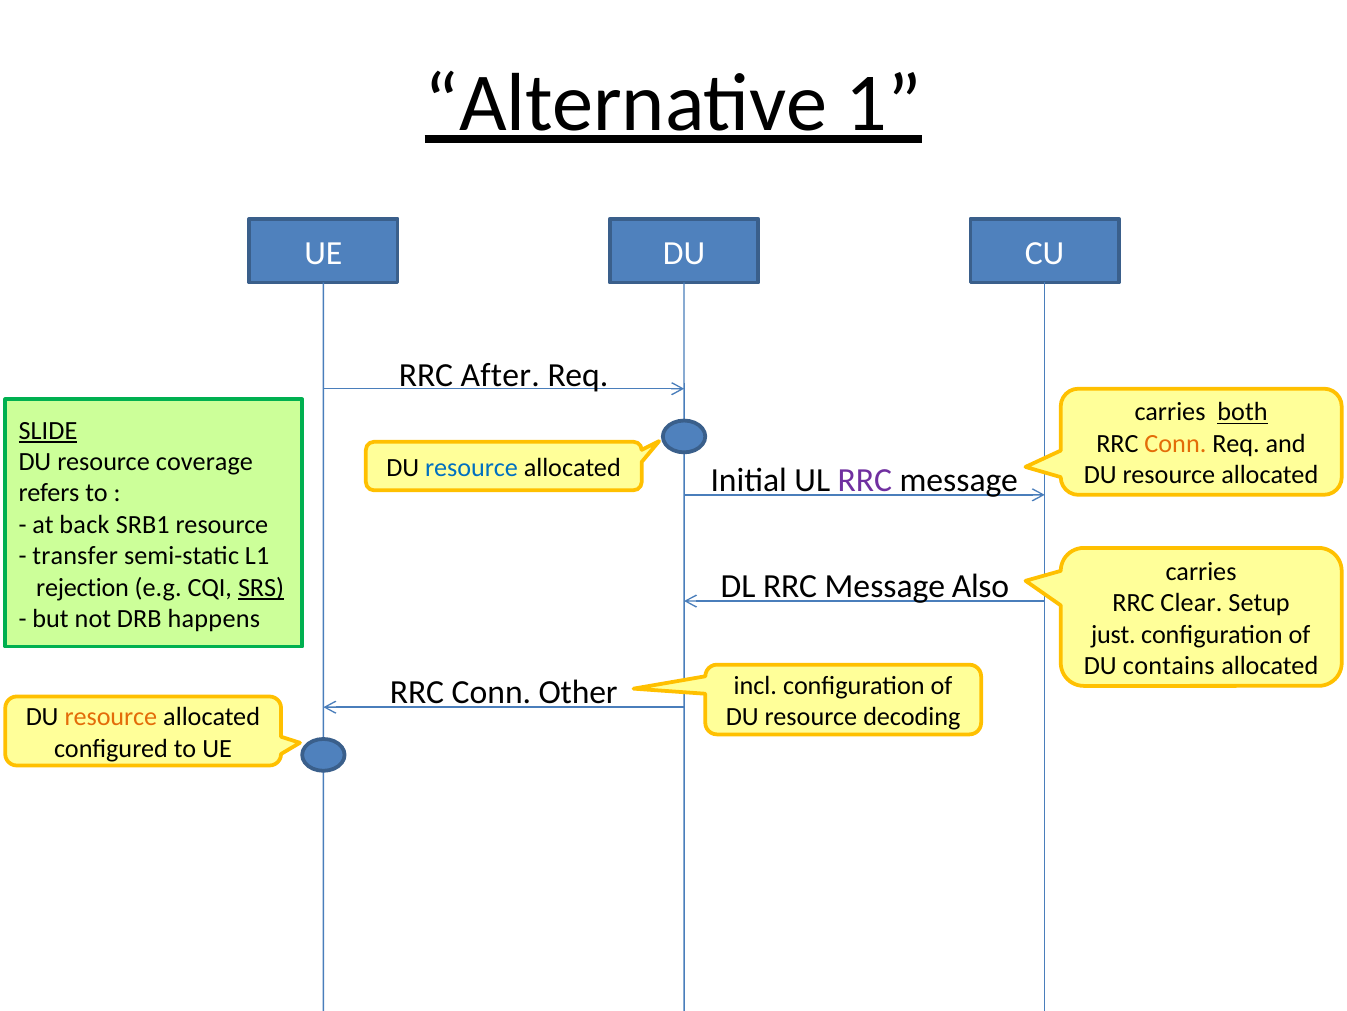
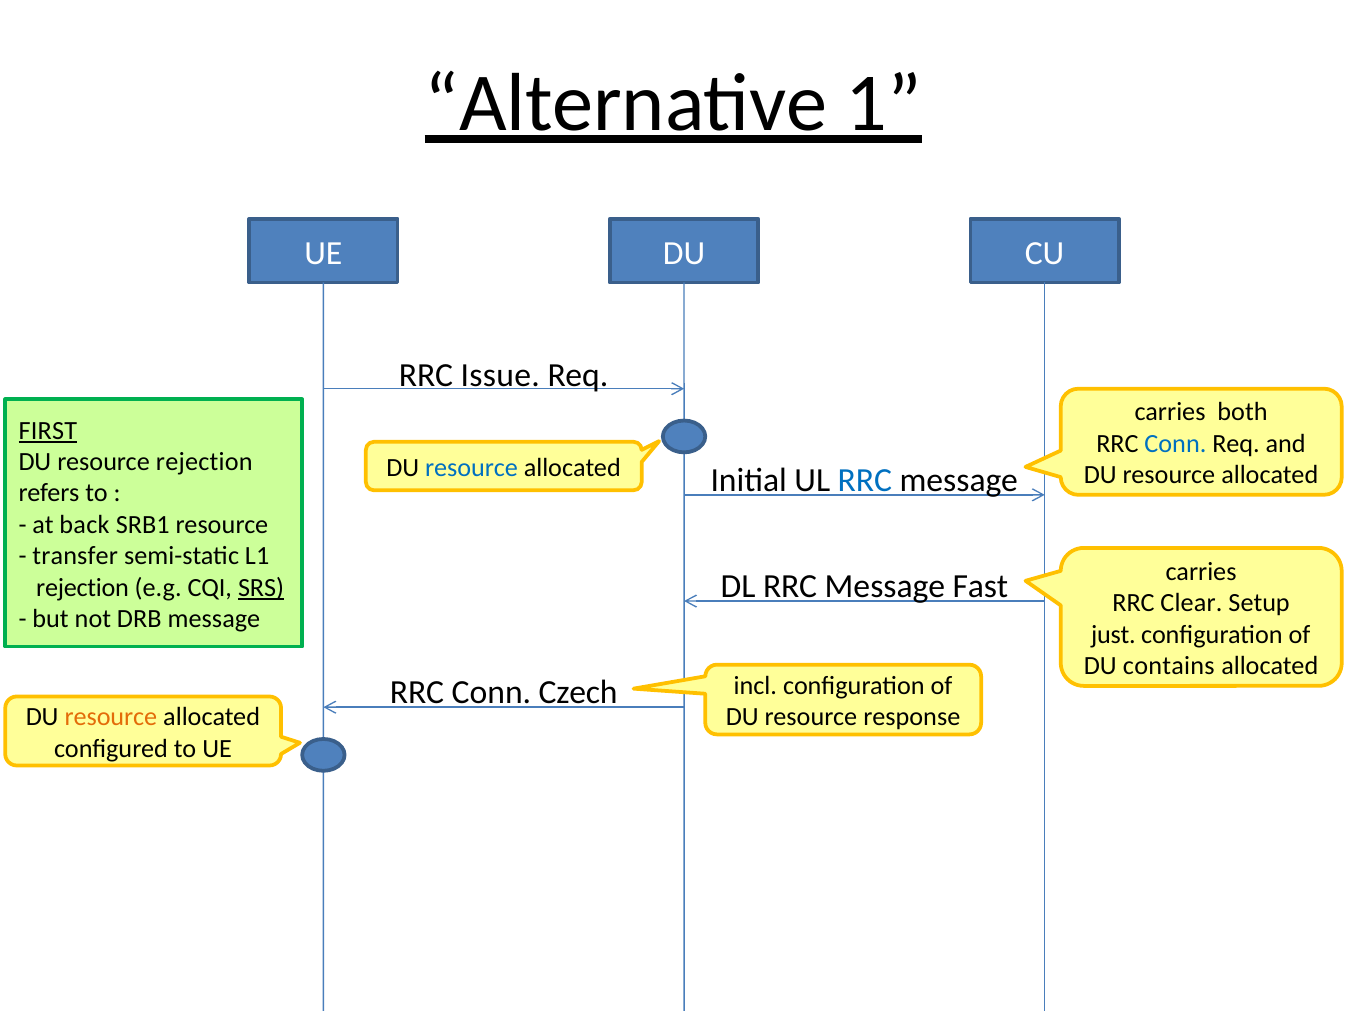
After: After -> Issue (500, 375)
both underline: present -> none (1242, 412)
SLIDE: SLIDE -> FIRST (48, 430)
Conn colour: orange -> blue (1175, 443)
resource coverage: coverage -> rejection (204, 461)
RRC colour: purple -> blue (865, 480)
Also: Also -> Fast (980, 586)
DRB happens: happens -> message (214, 619)
Other: Other -> Czech (578, 692)
decoding: decoding -> response (912, 717)
